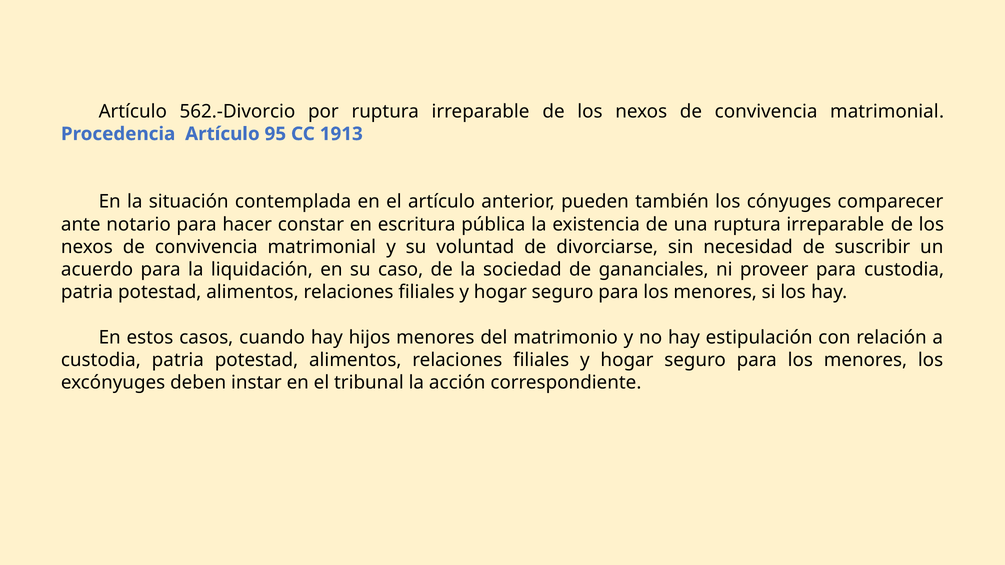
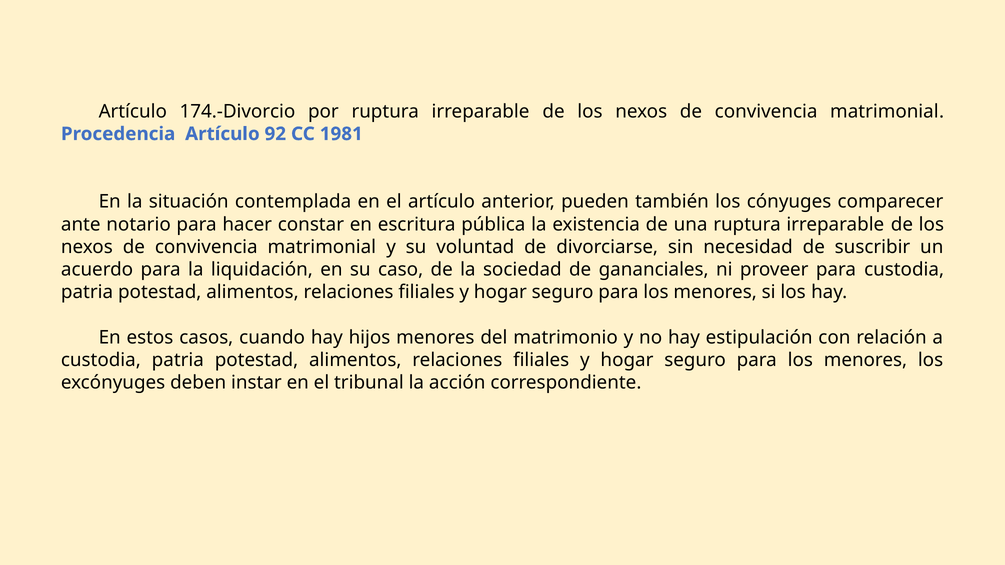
562.-Divorcio: 562.-Divorcio -> 174.-Divorcio (237, 111)
95: 95 -> 92 (275, 134)
1913: 1913 -> 1981 (341, 134)
